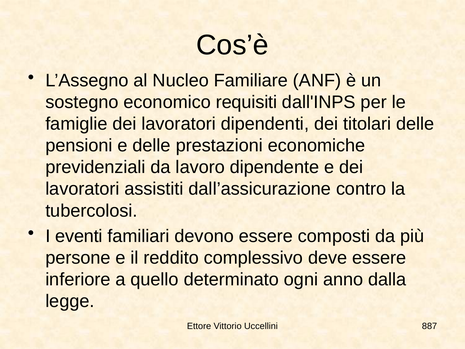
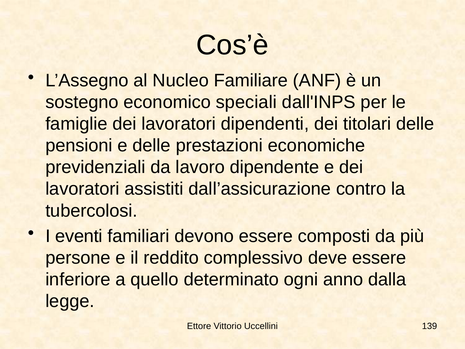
requisiti: requisiti -> speciali (246, 102)
887: 887 -> 139 (430, 326)
